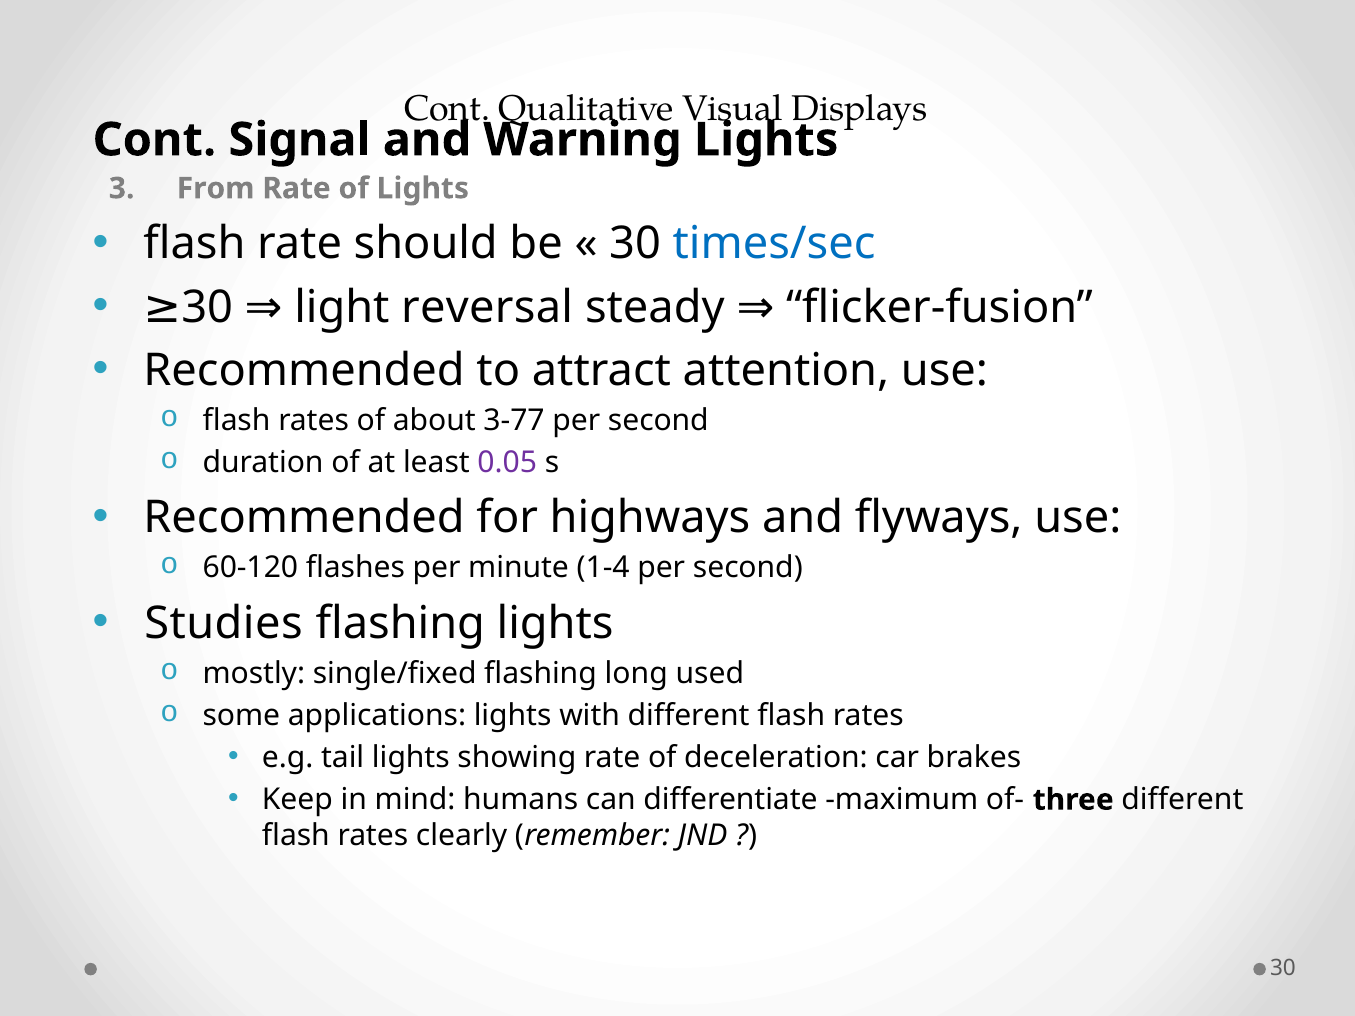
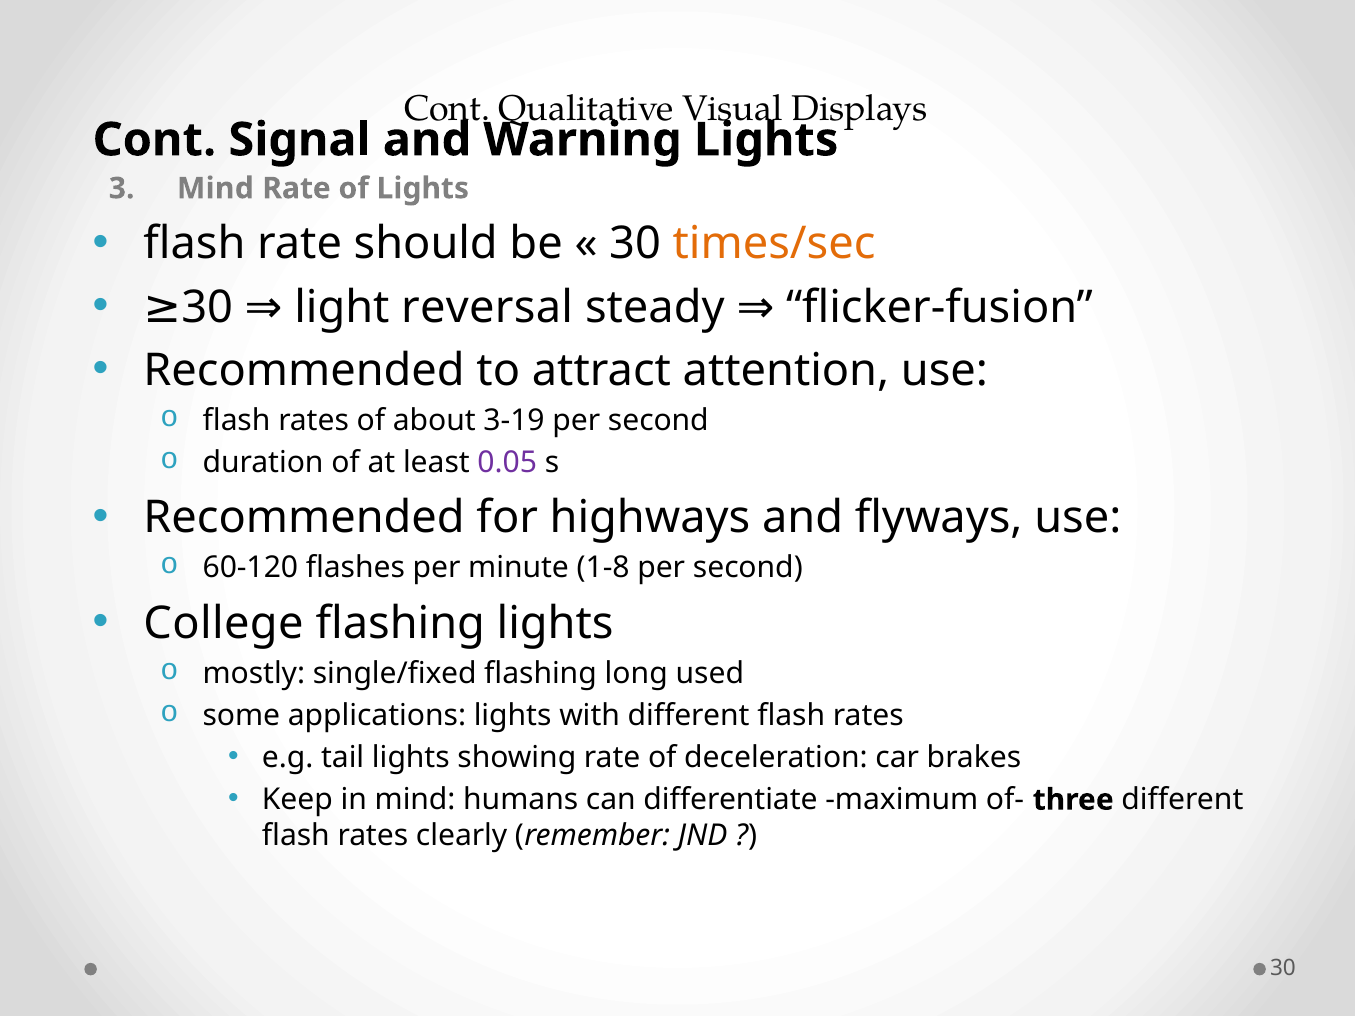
From: From -> Mind (215, 188)
times/sec colour: blue -> orange (774, 244)
3-77: 3-77 -> 3-19 (514, 421)
1-4: 1-4 -> 1-8 (603, 568)
Studies: Studies -> College (224, 623)
